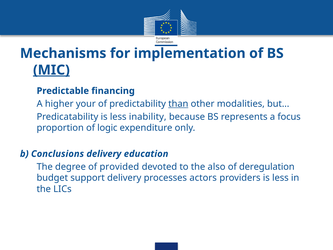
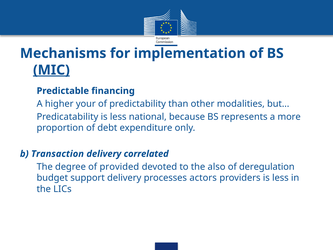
than underline: present -> none (178, 104)
inability: inability -> national (148, 117)
focus: focus -> more (289, 117)
logic: logic -> debt (107, 128)
Conclusions: Conclusions -> Transaction (58, 154)
education: education -> correlated (146, 154)
